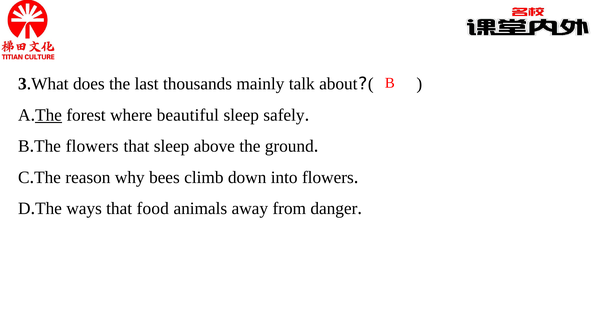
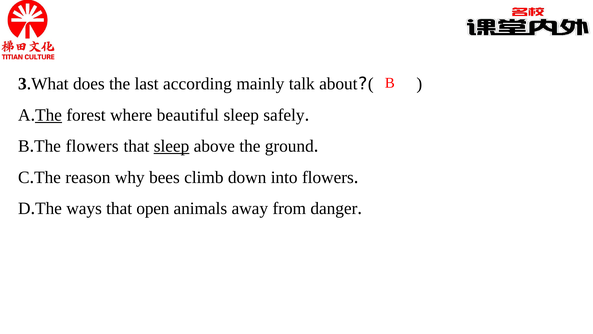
thousands: thousands -> according (197, 84)
sleep underline: none -> present (172, 146)
food: food -> open (153, 208)
